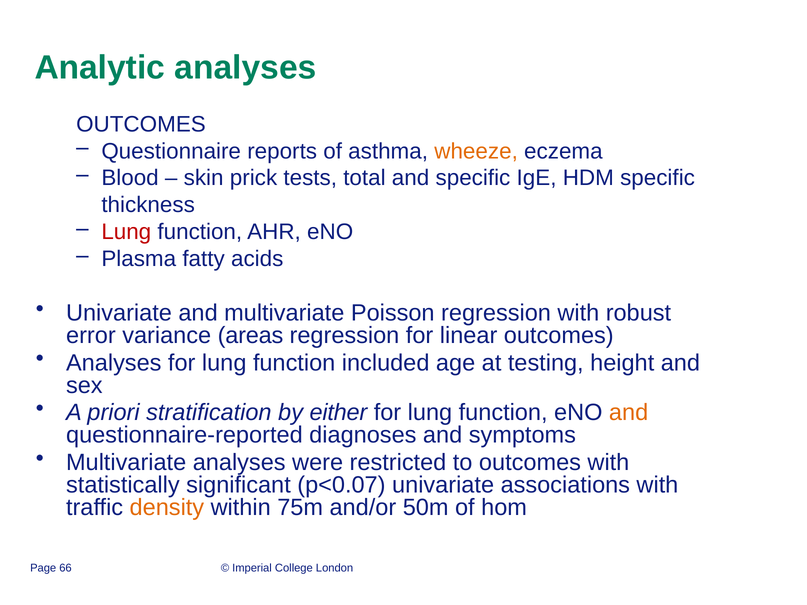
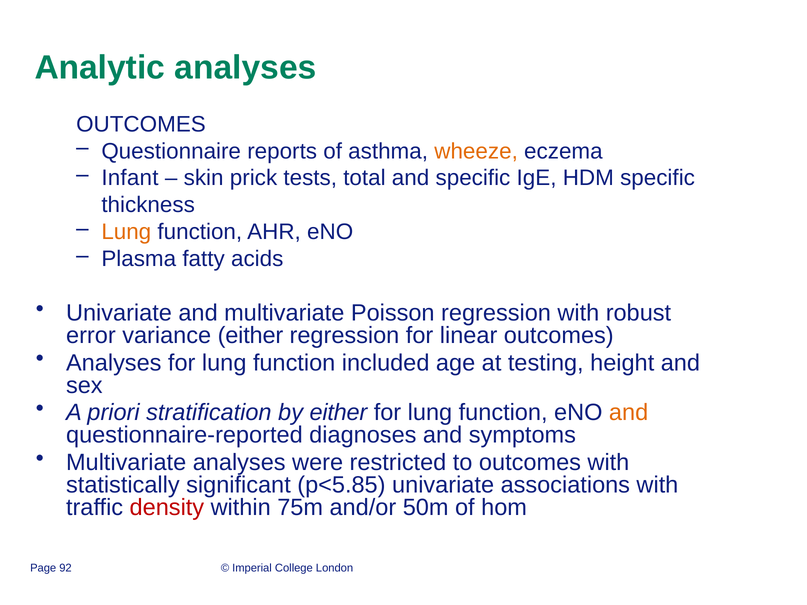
Blood: Blood -> Infant (130, 178)
Lung colour: red -> orange (126, 232)
variance areas: areas -> either (250, 336)
p<0.07: p<0.07 -> p<5.85 (341, 485)
density colour: orange -> red (167, 508)
66: 66 -> 92 (65, 568)
